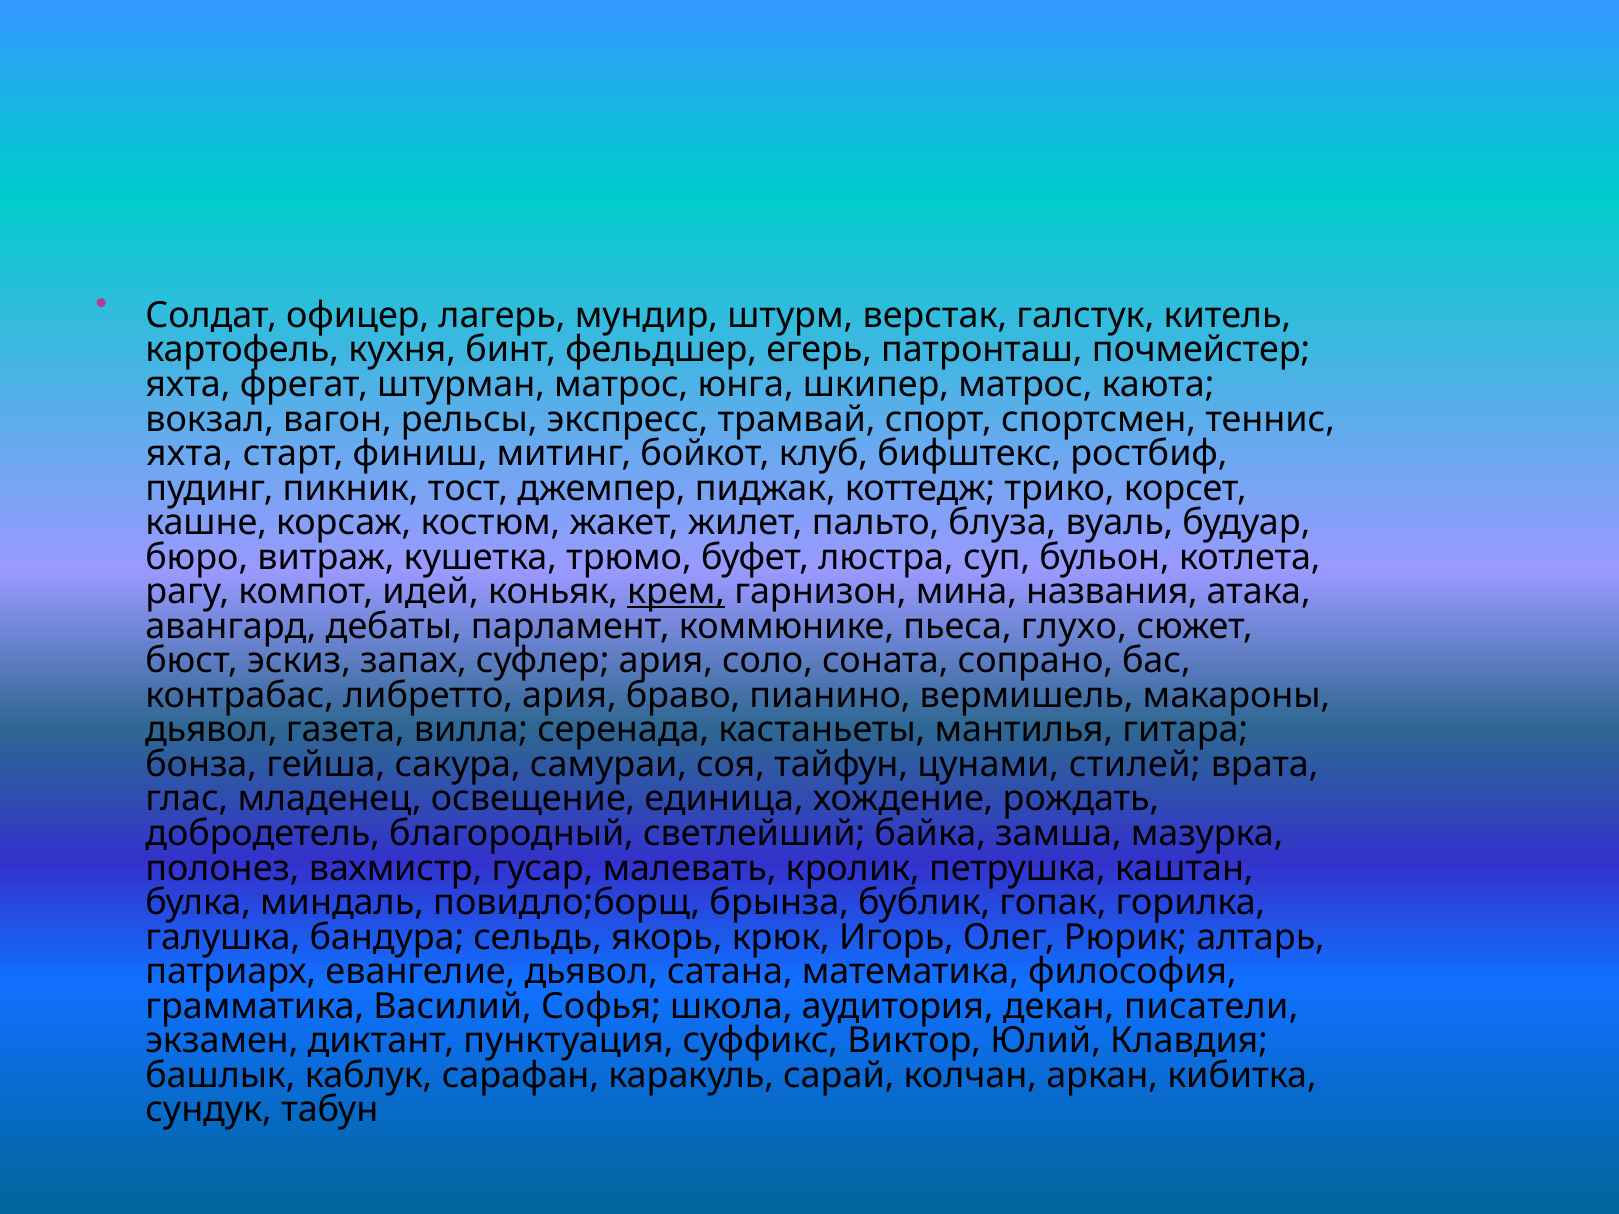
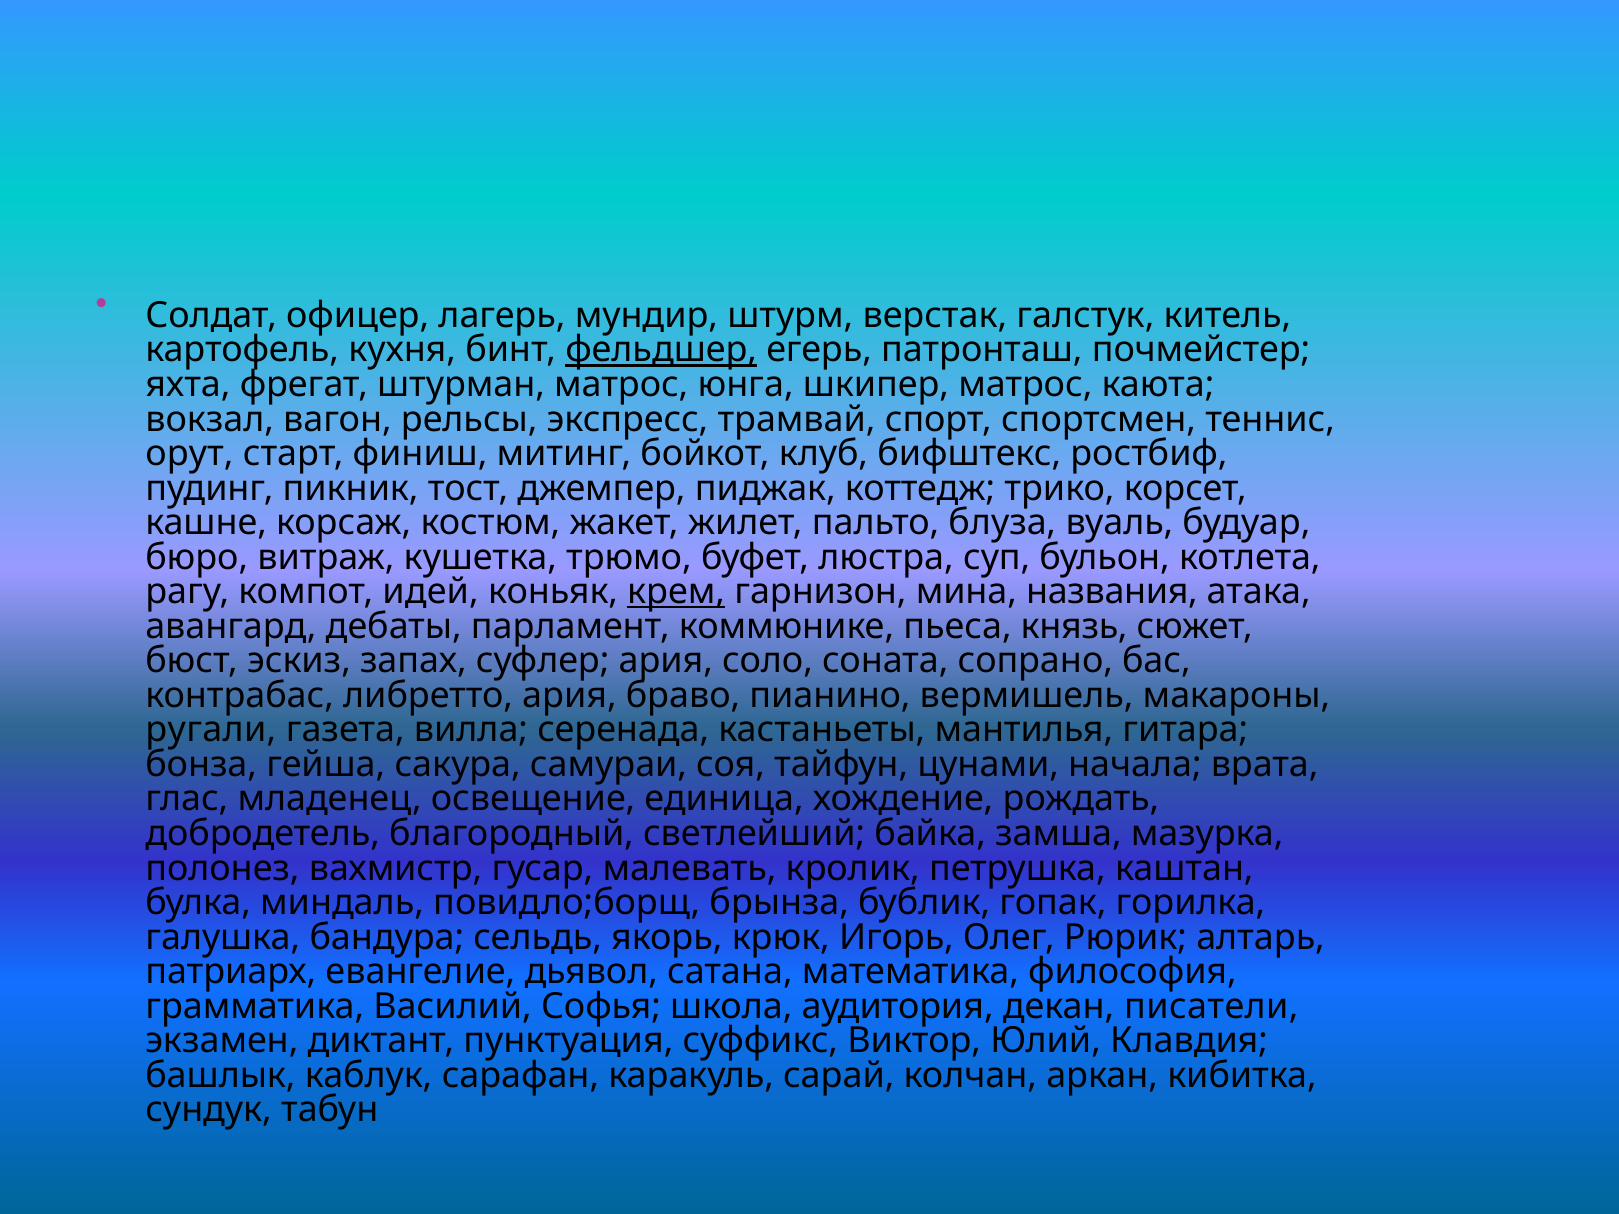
фельдшер underline: none -> present (661, 350)
яхта: яхта -> орут (189, 454)
глухо: глухо -> князь (1074, 627)
дьявол: дьявол -> ругали (211, 730)
стилей: стилей -> начала (1135, 765)
